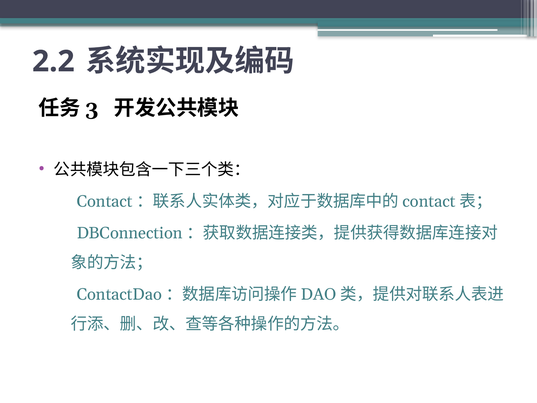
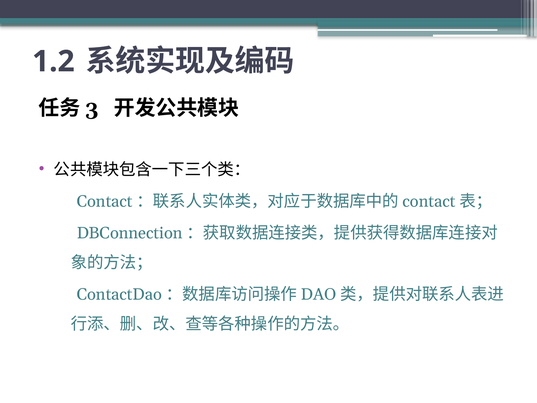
2.2: 2.2 -> 1.2 (53, 61)
